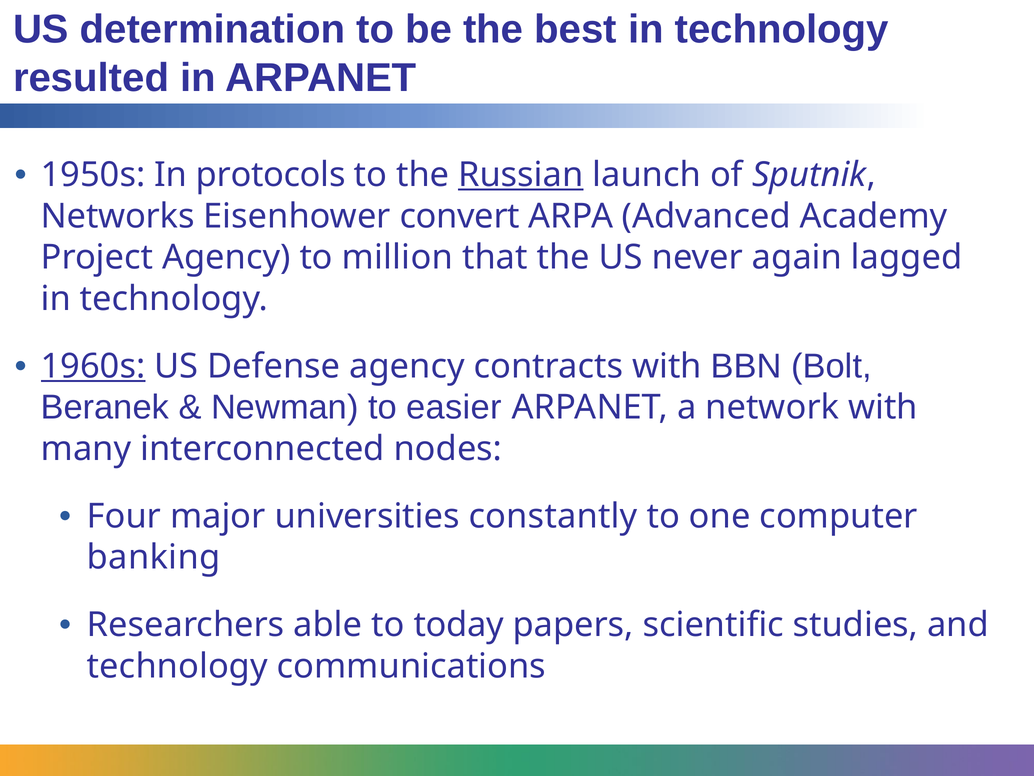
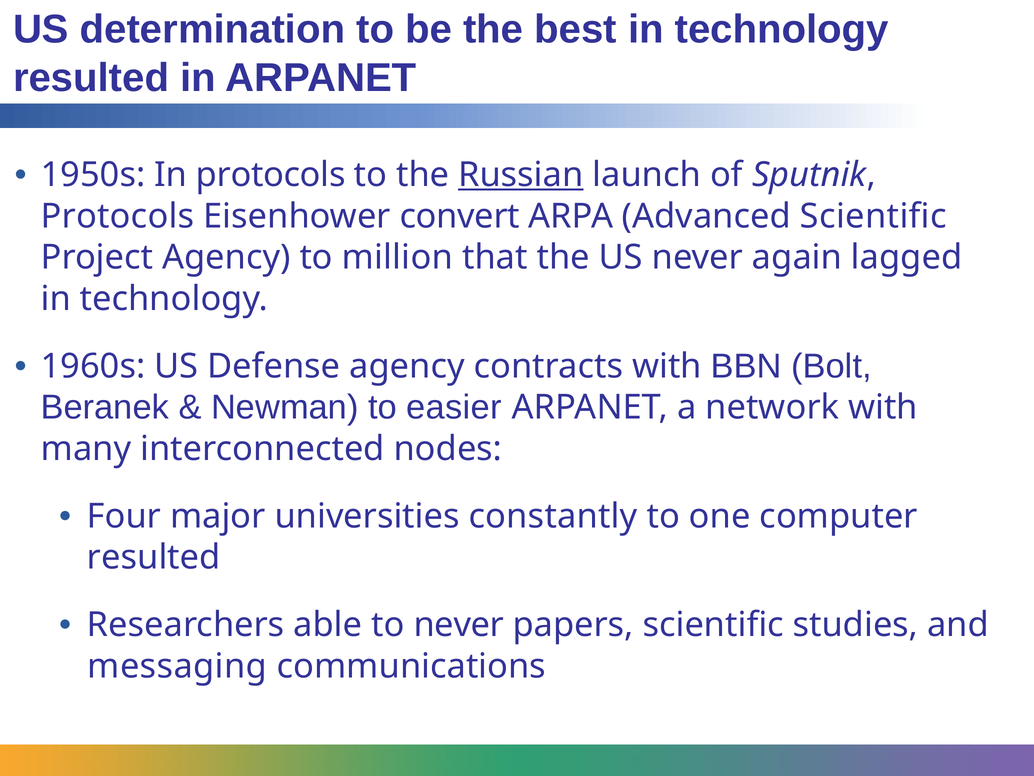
Networks: Networks -> Protocols (117, 216)
Advanced Academy: Academy -> Scientific (873, 216)
1960s underline: present -> none (93, 366)
banking: banking -> resulted (154, 557)
to today: today -> never (459, 624)
technology: technology -> messaging (177, 666)
